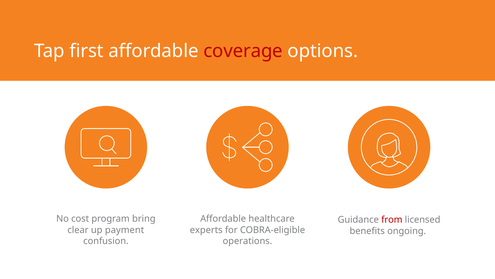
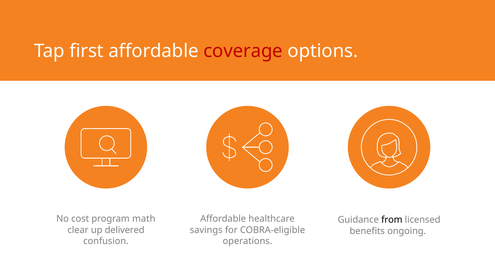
bring: bring -> math (144, 218)
from colour: red -> black (392, 219)
payment: payment -> delivered (125, 230)
experts: experts -> savings (206, 230)
